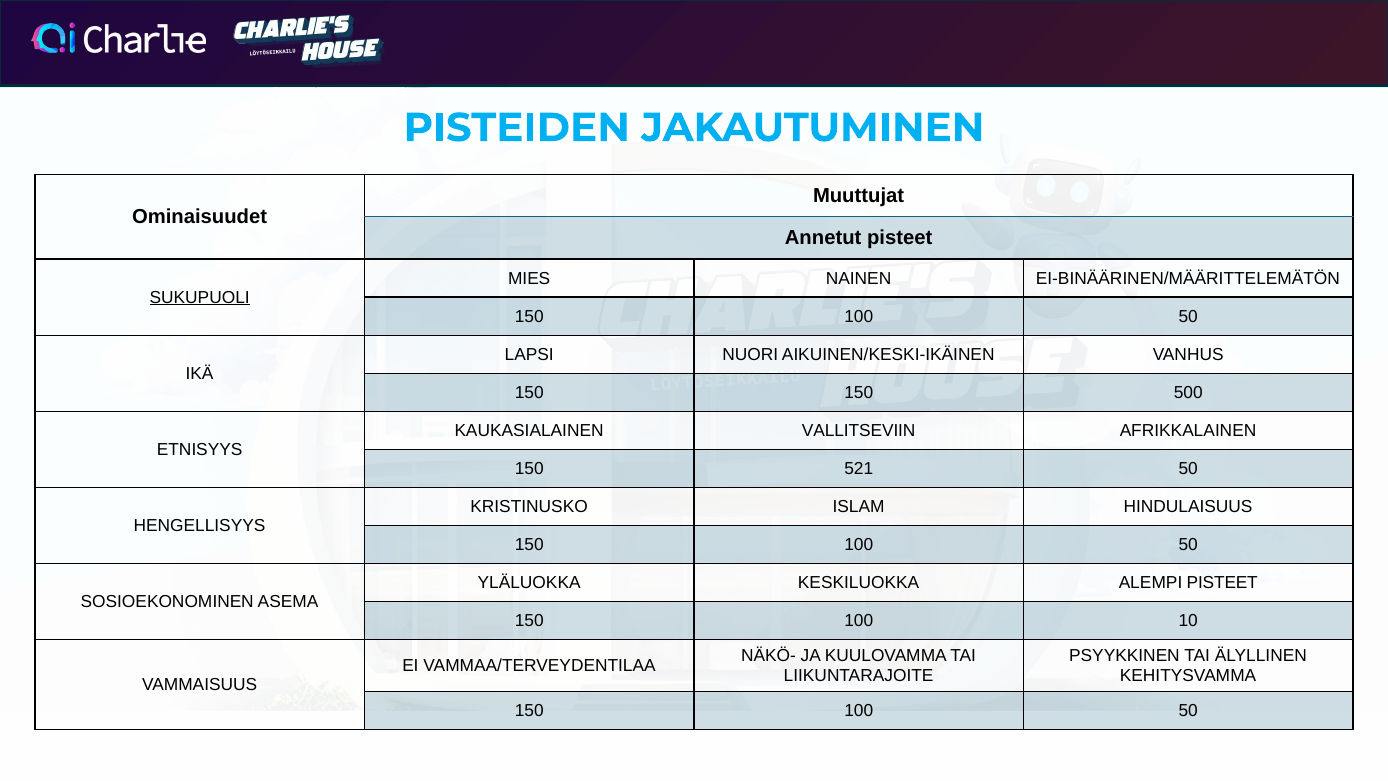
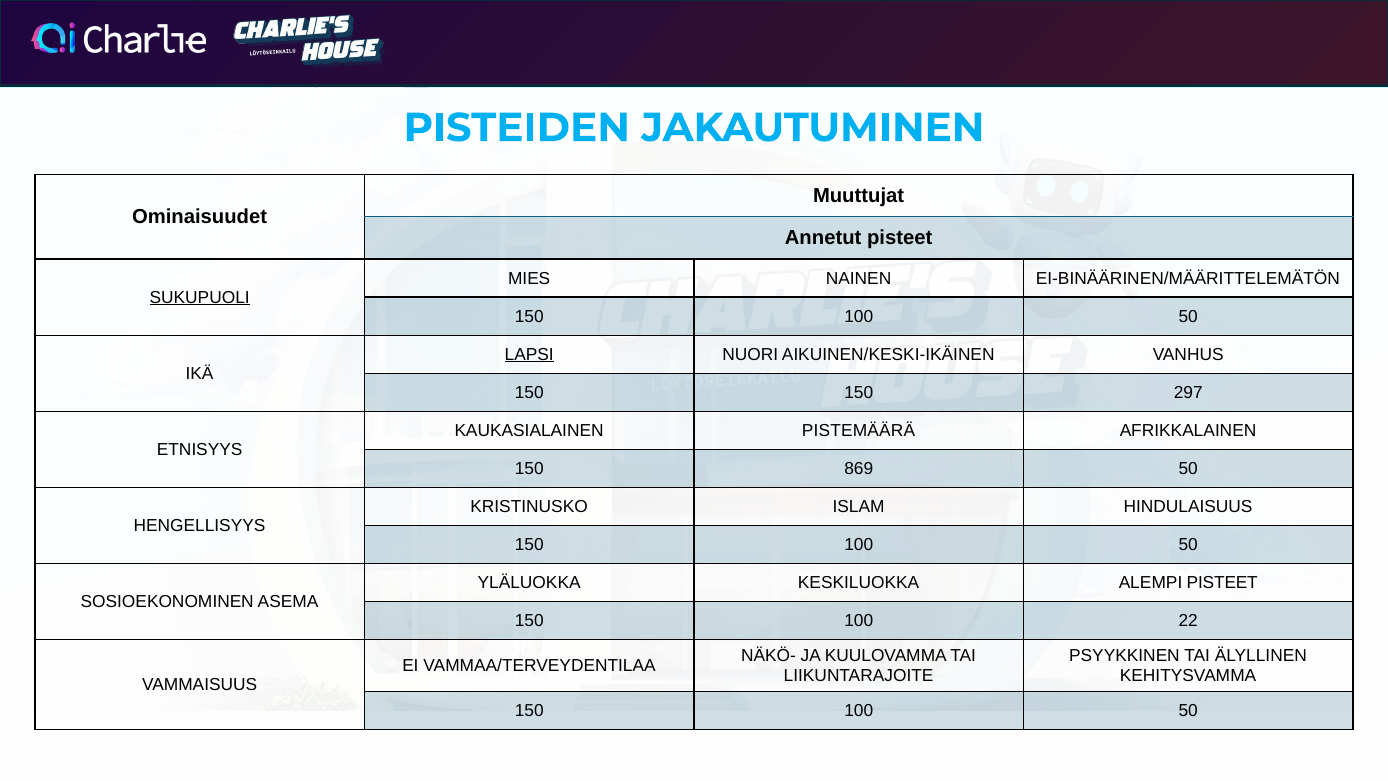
LAPSI underline: none -> present (529, 354)
500: 500 -> 297 (1188, 392)
VALLITSEVIIN: VALLITSEVIIN -> PISTEMÄÄRÄ (859, 430)
521: 521 -> 869 (859, 469)
10: 10 -> 22 (1188, 621)
